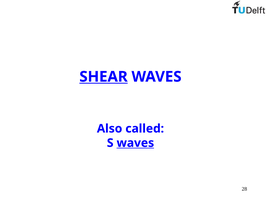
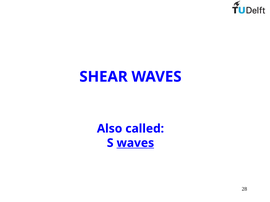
SHEAR underline: present -> none (104, 77)
